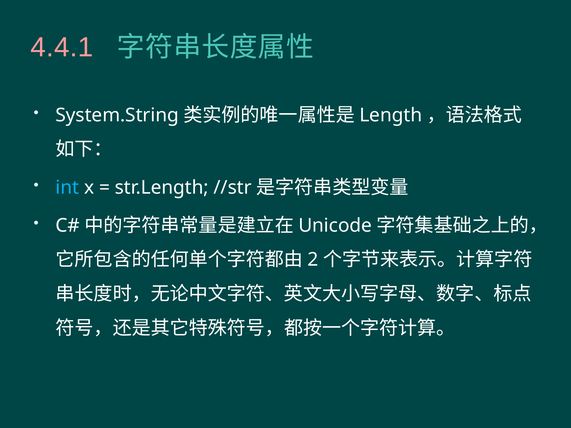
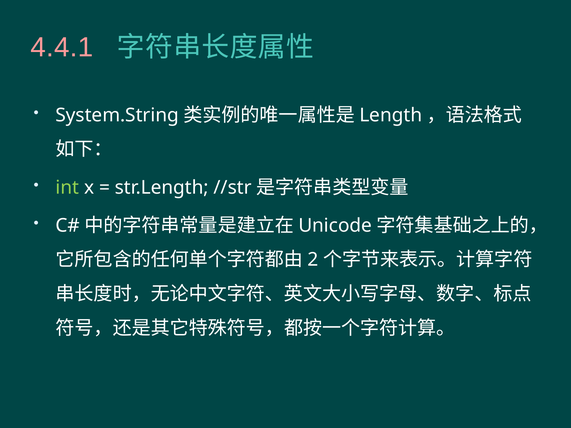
int colour: light blue -> light green (67, 188)
